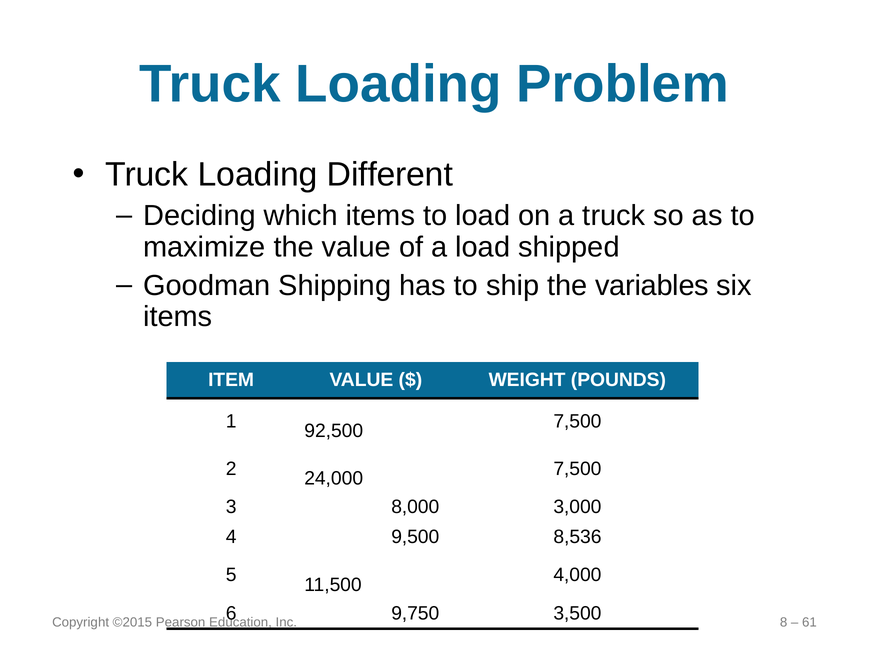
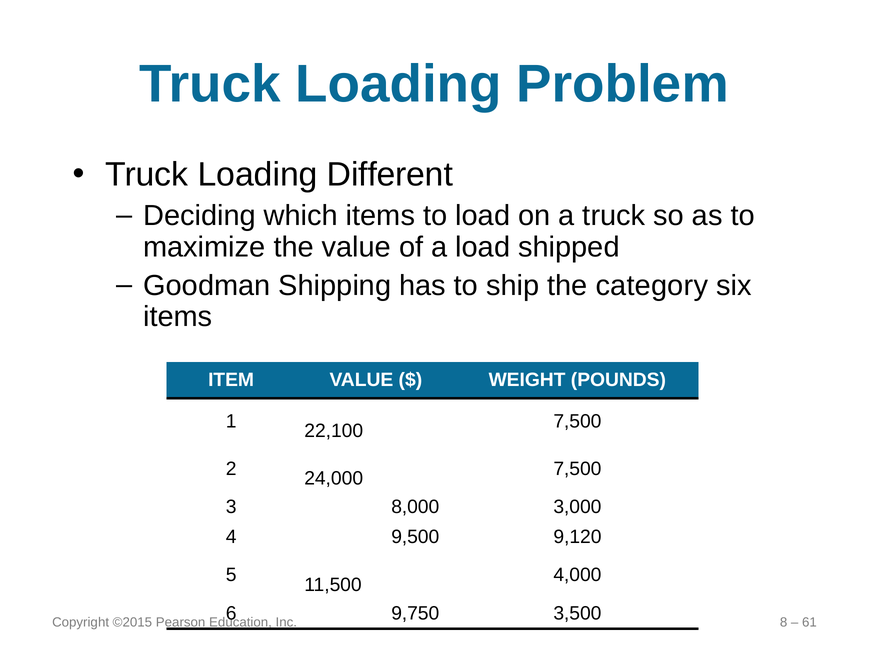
variables: variables -> category (652, 285)
92,500: 92,500 -> 22,100 (334, 431)
8,536: 8,536 -> 9,120 (577, 536)
